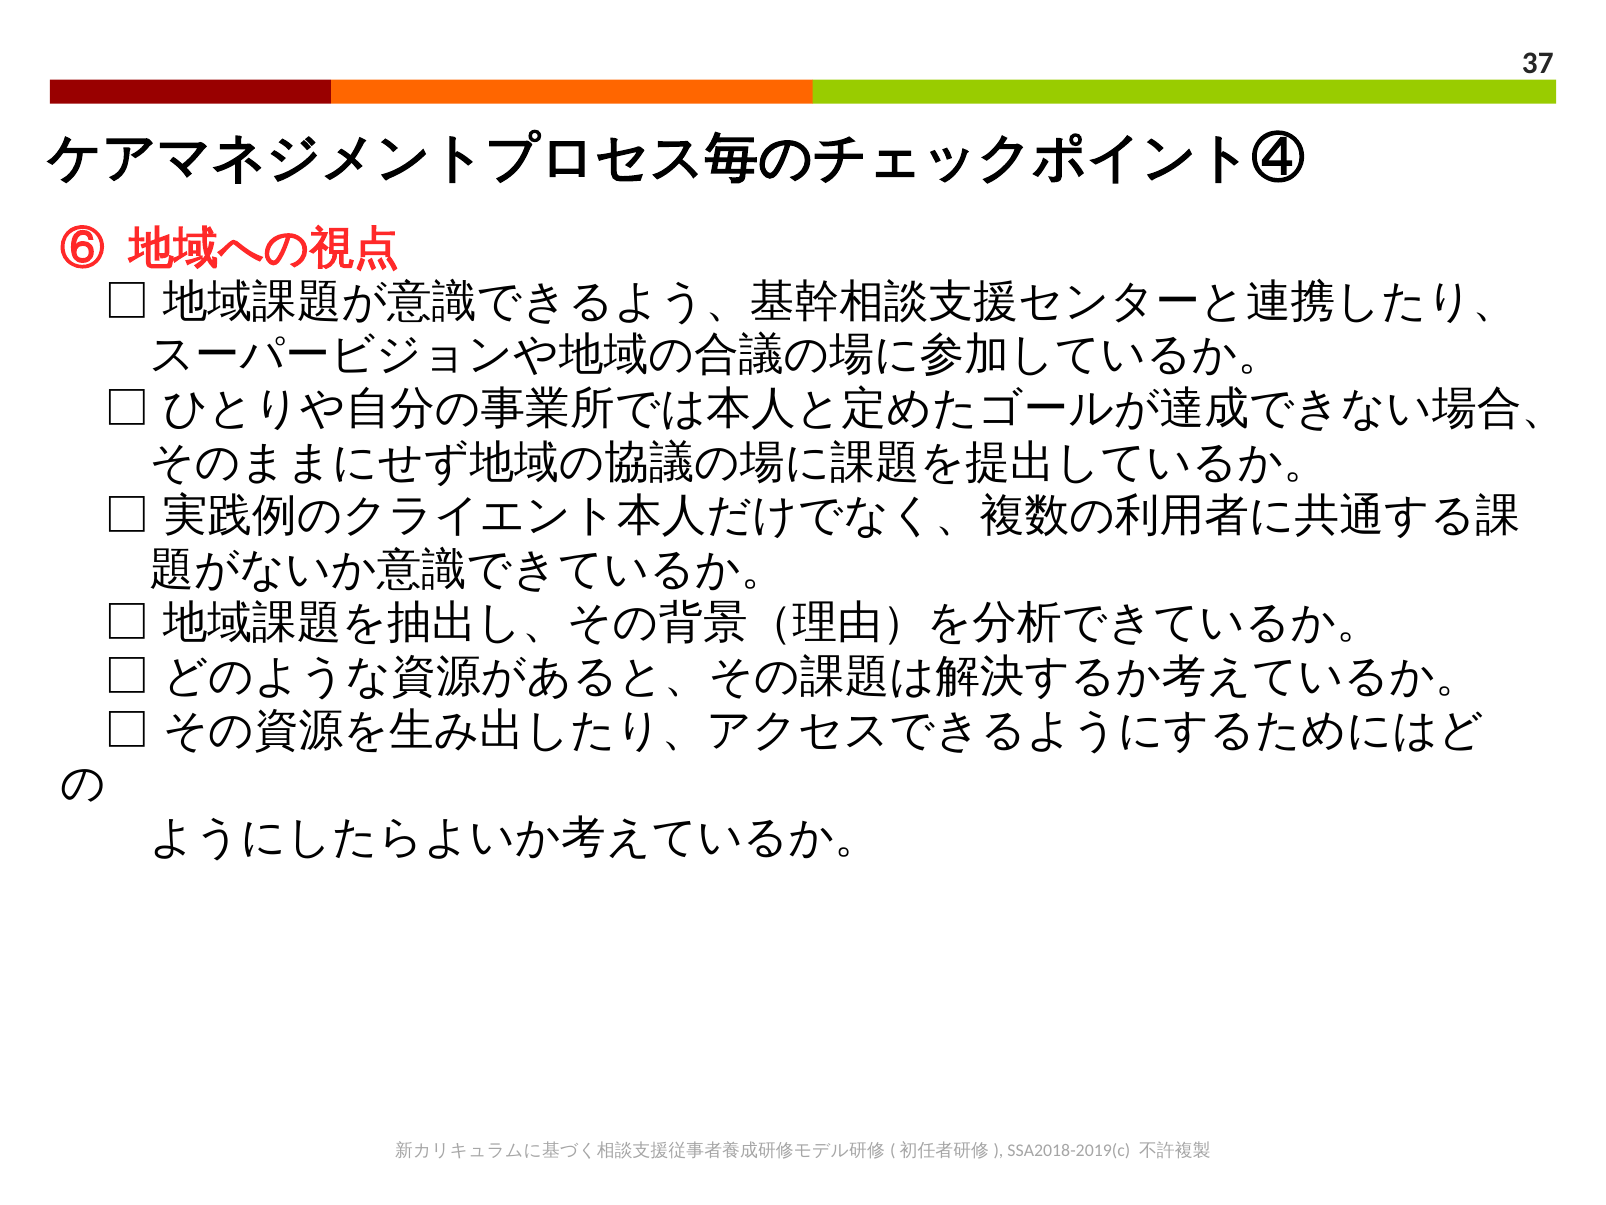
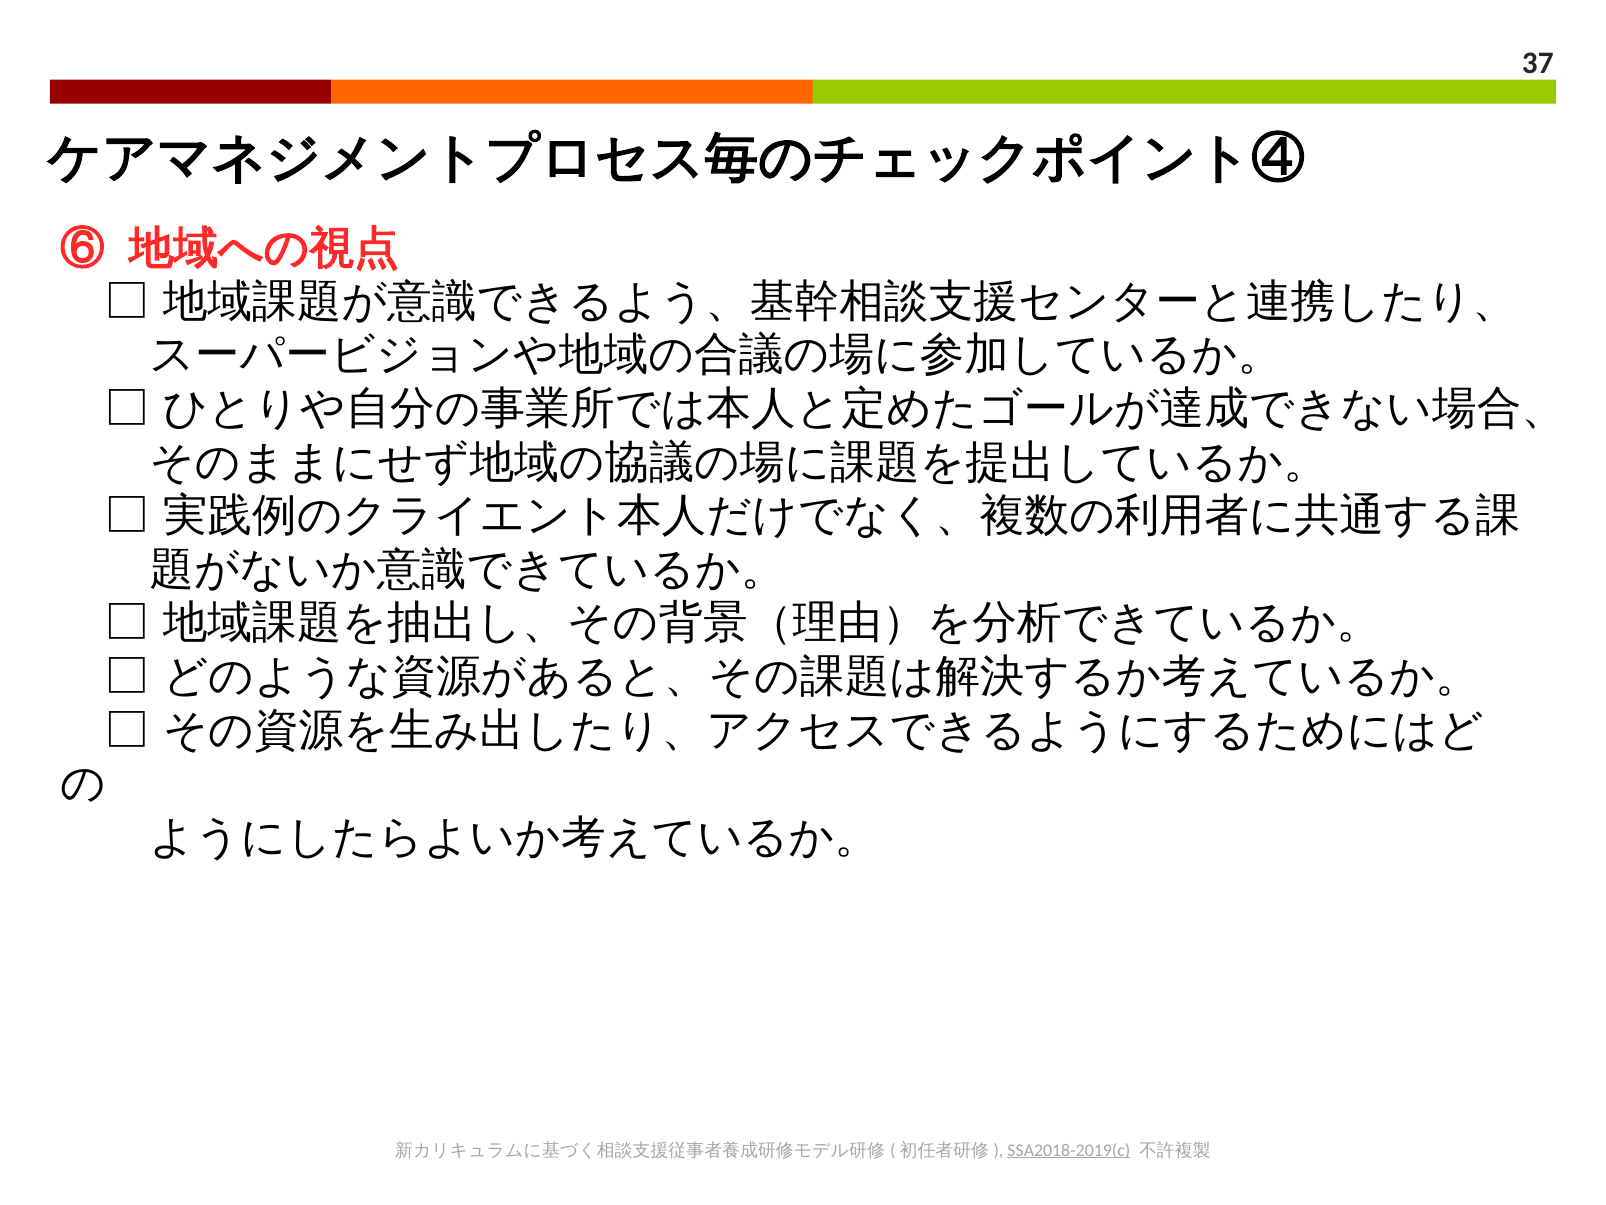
SSA2018-2019(c underline: none -> present (1069, 1150)
